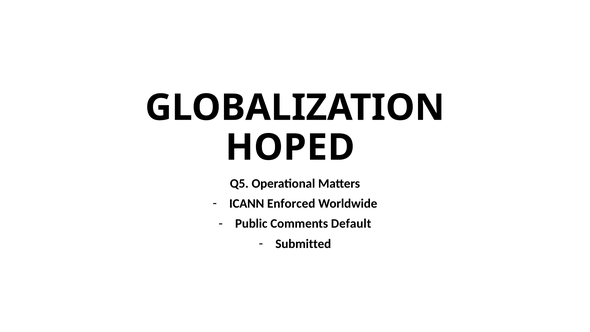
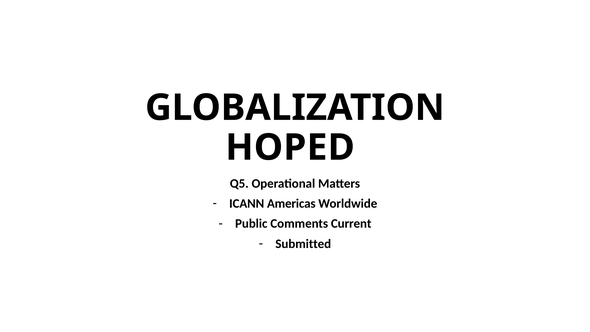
Enforced: Enforced -> Americas (291, 204)
Default: Default -> Current (351, 224)
